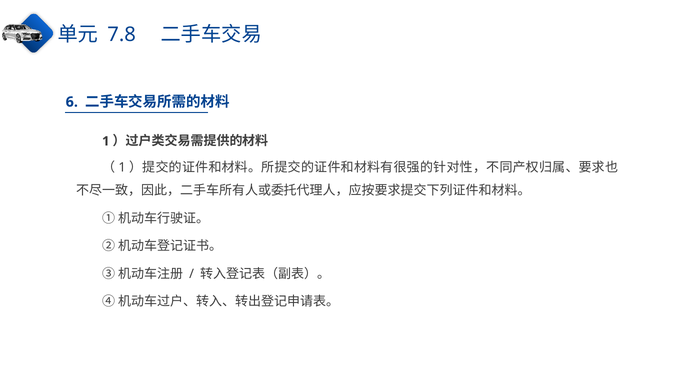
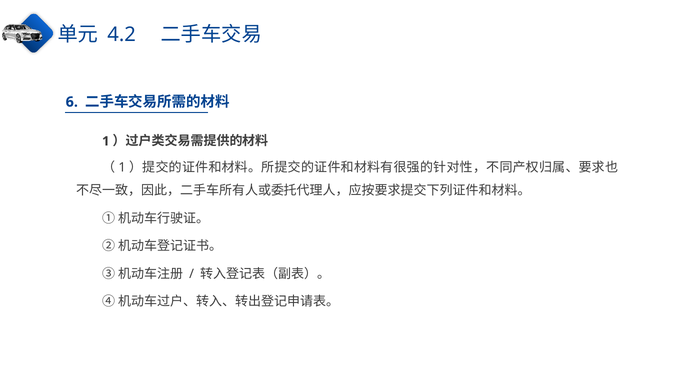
7.8: 7.8 -> 4.2 (122, 34)
